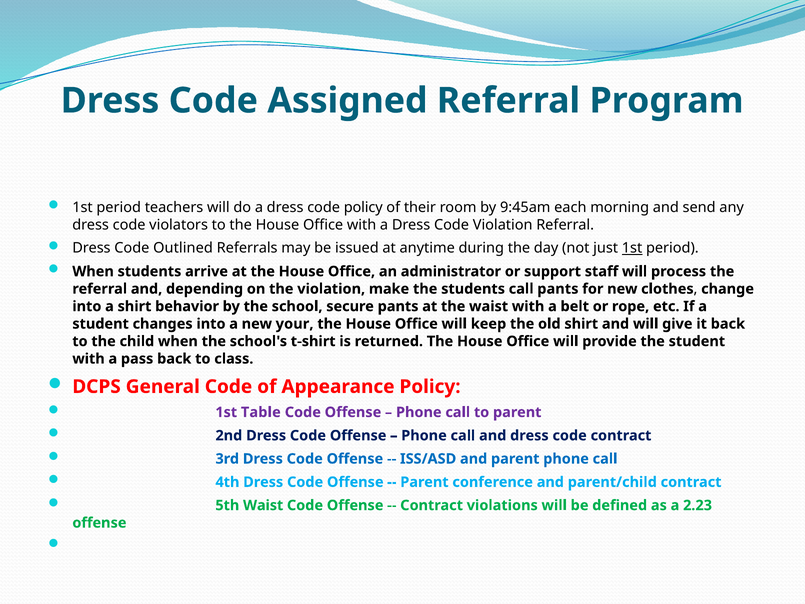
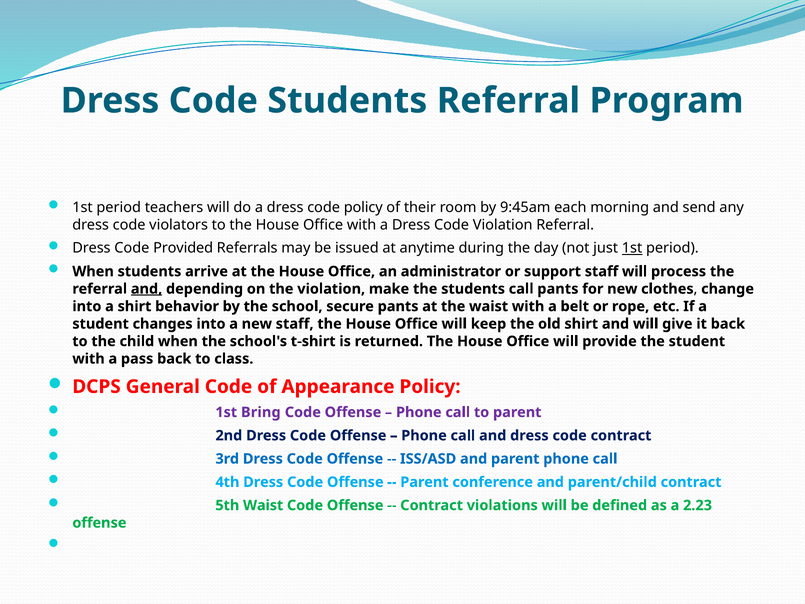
Code Assigned: Assigned -> Students (347, 101)
Outlined: Outlined -> Provided (183, 248)
and underline: none -> present (147, 289)
new your: your -> staff (295, 324)
Table: Table -> Bring (261, 412)
